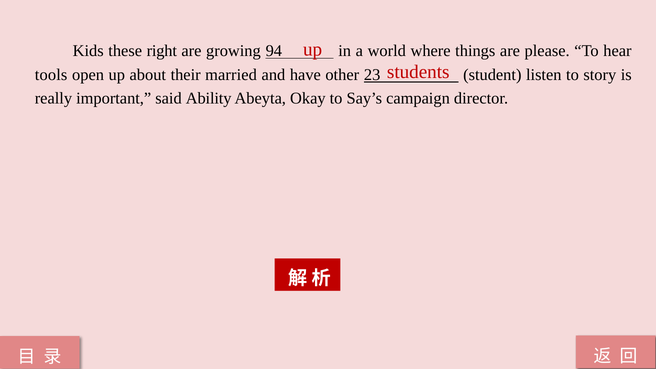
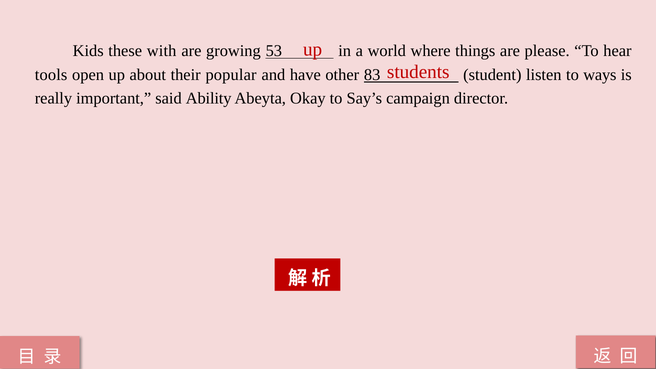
right: right -> with (162, 51)
94: 94 -> 53 (274, 51)
married: married -> popular (231, 75)
23: 23 -> 83 (372, 75)
story: story -> ways (600, 75)
